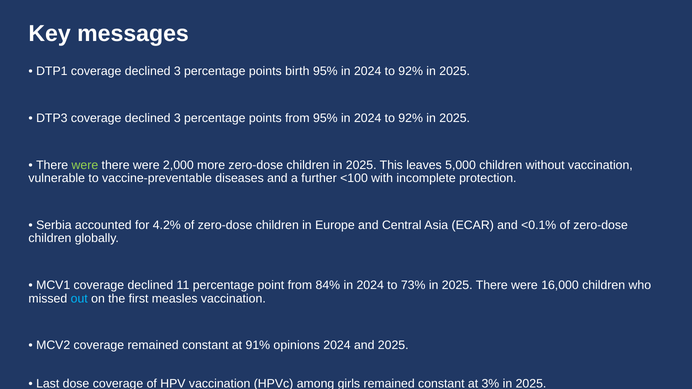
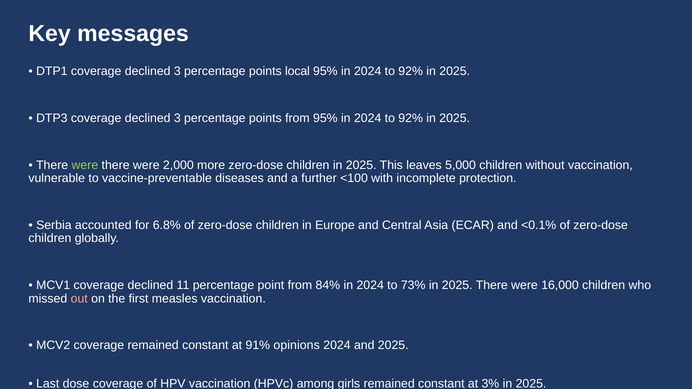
birth: birth -> local (297, 71)
4.2%: 4.2% -> 6.8% (167, 225)
out colour: light blue -> pink (79, 299)
